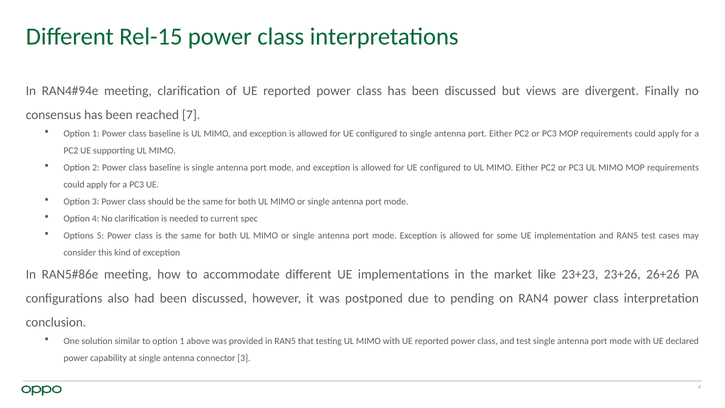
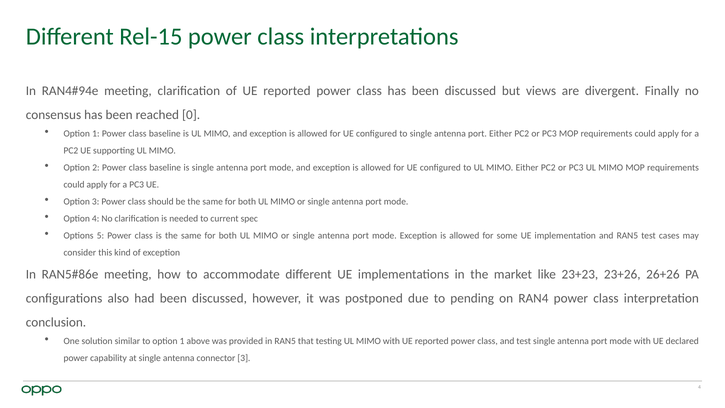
7: 7 -> 0 (191, 115)
